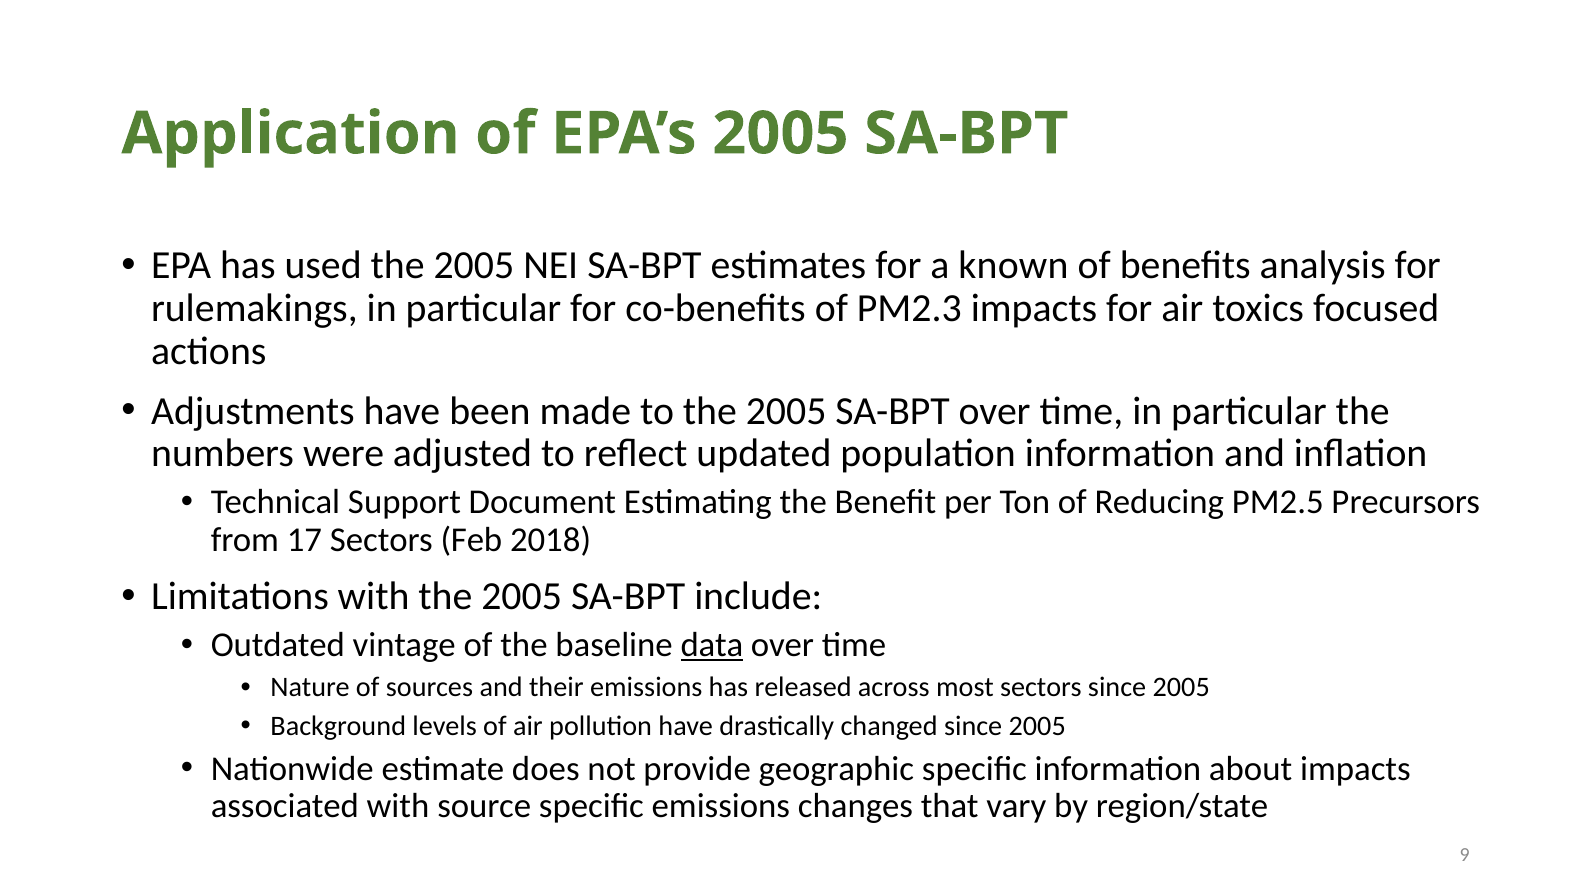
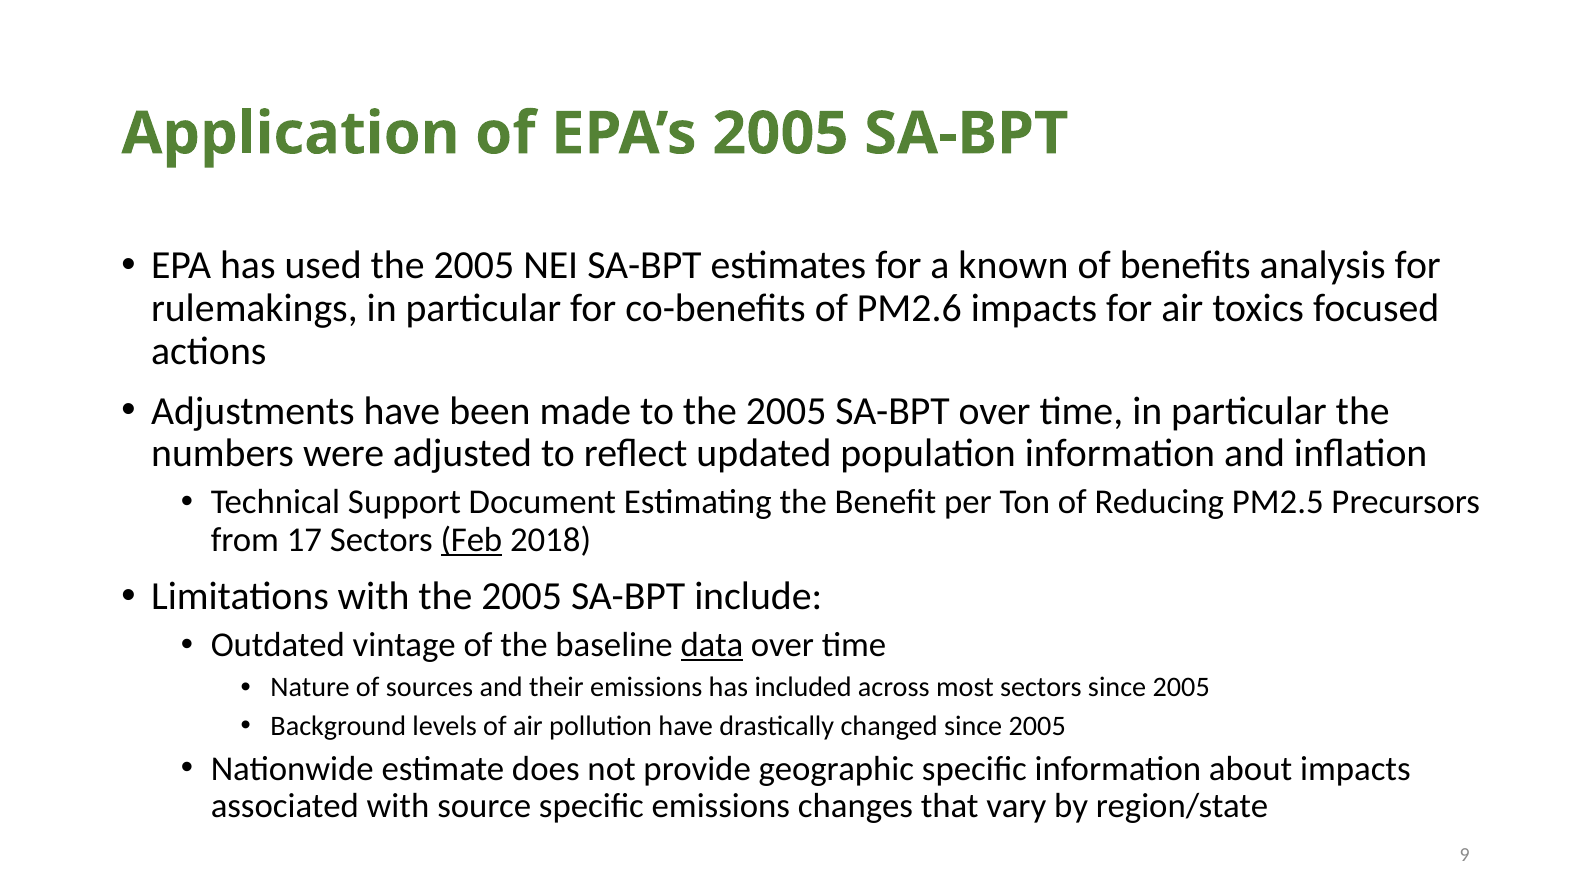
PM2.3: PM2.3 -> PM2.6 (909, 308)
Feb underline: none -> present (471, 540)
released: released -> included (803, 688)
